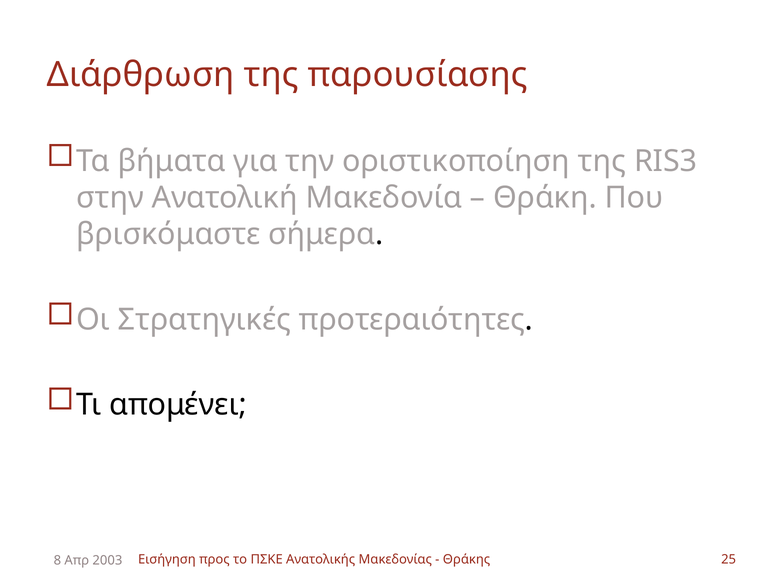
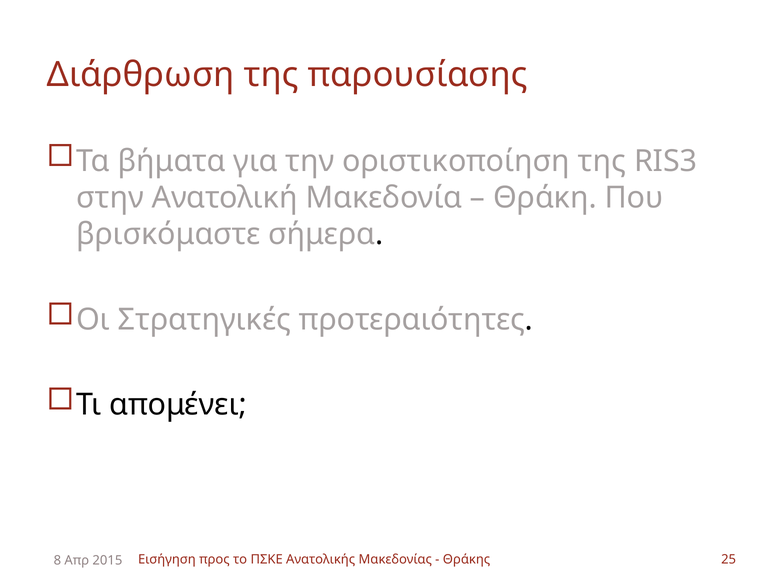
2003: 2003 -> 2015 (107, 561)
